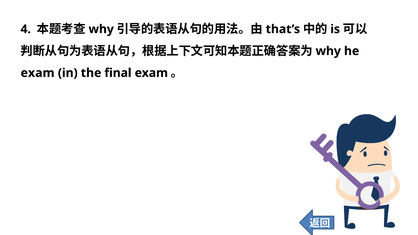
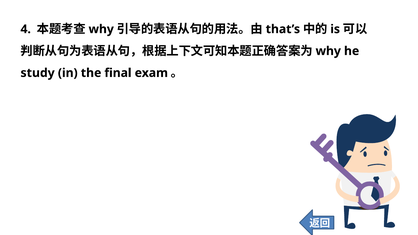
exam: exam -> study (38, 73)
